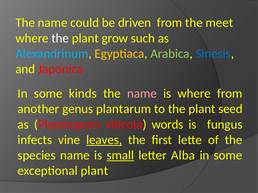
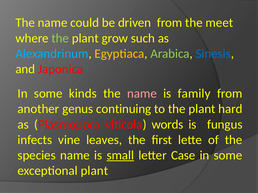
the colour: white -> light green (60, 38)
is where: where -> family (194, 94)
plantarum: plantarum -> continuing (124, 109)
seed: seed -> hard (230, 109)
leaves underline: present -> none (104, 140)
Alba: Alba -> Case (183, 156)
